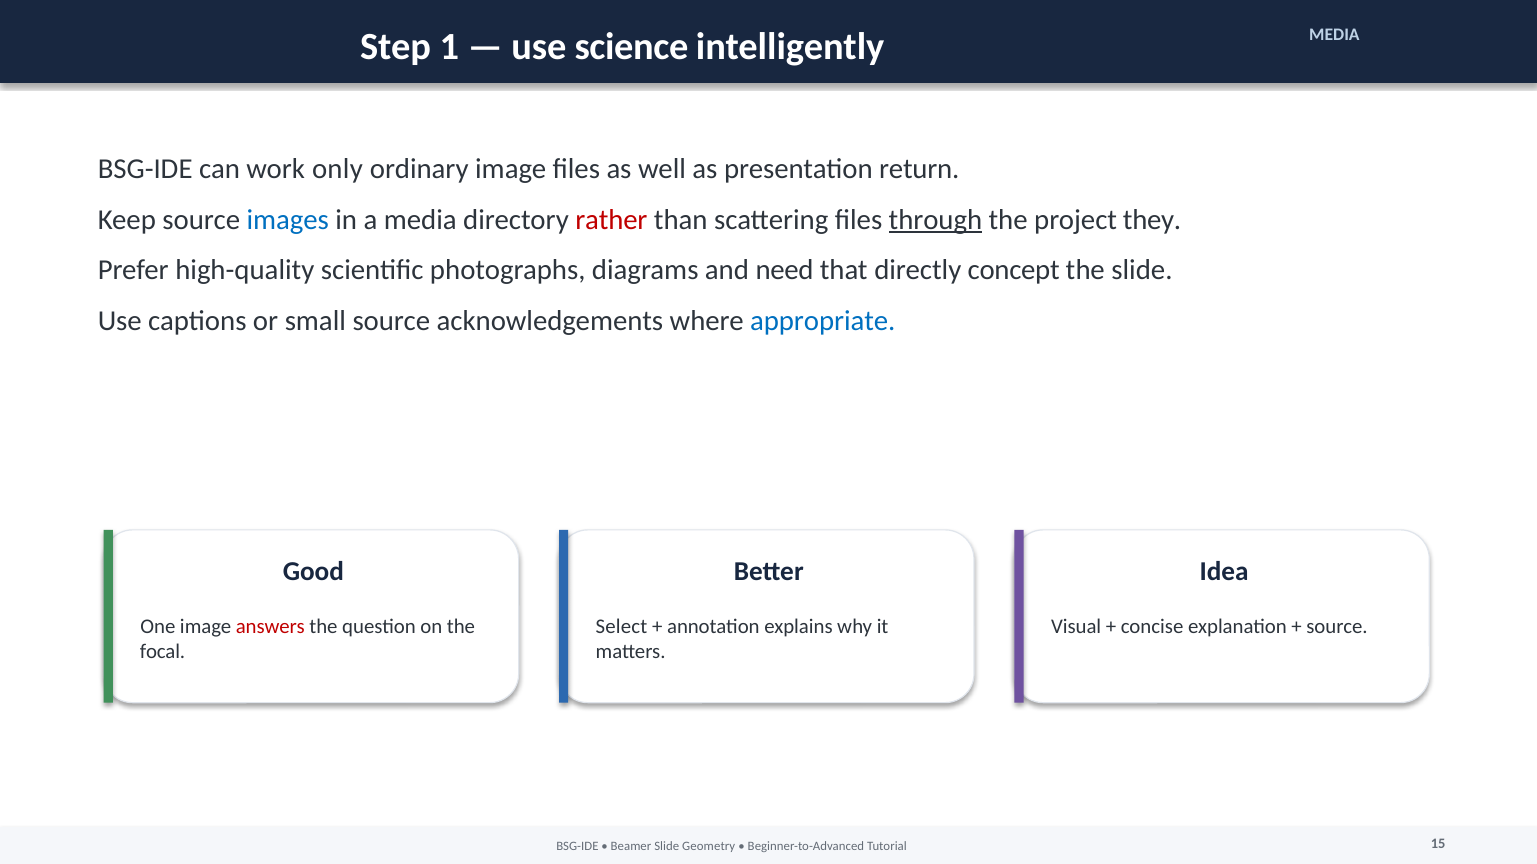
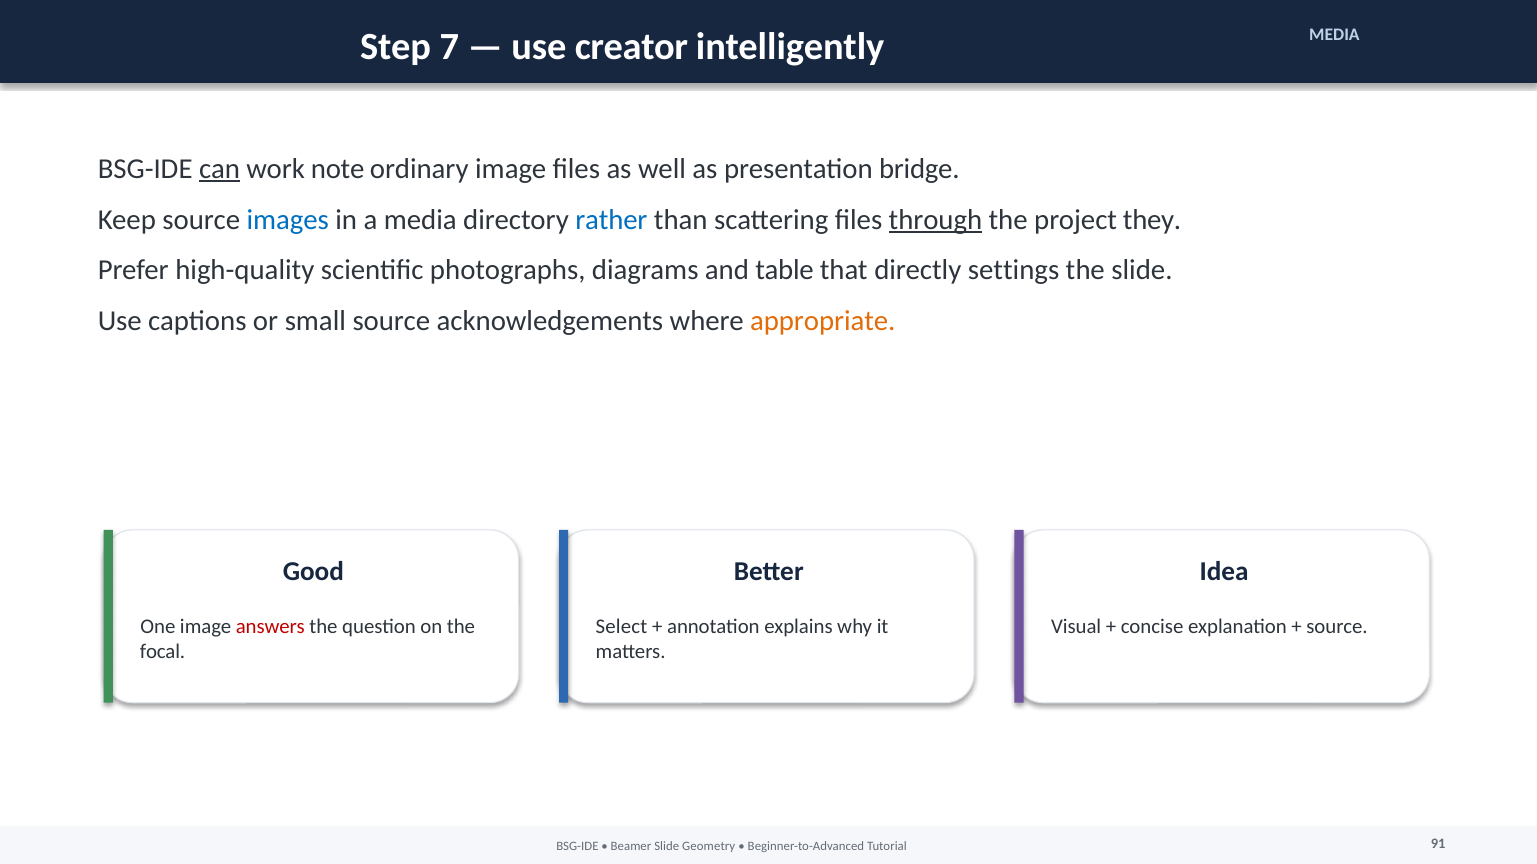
1: 1 -> 7 (449, 46)
science: science -> creator (631, 46)
can underline: none -> present (220, 169)
only: only -> note (338, 169)
return: return -> bridge (919, 169)
rather colour: red -> blue (611, 220)
need: need -> table (785, 270)
concept: concept -> settings (1014, 270)
appropriate colour: blue -> orange (823, 321)
15: 15 -> 91 (1438, 844)
